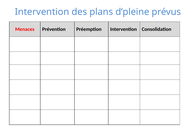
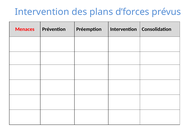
d’pleine: d’pleine -> d’forces (132, 12)
